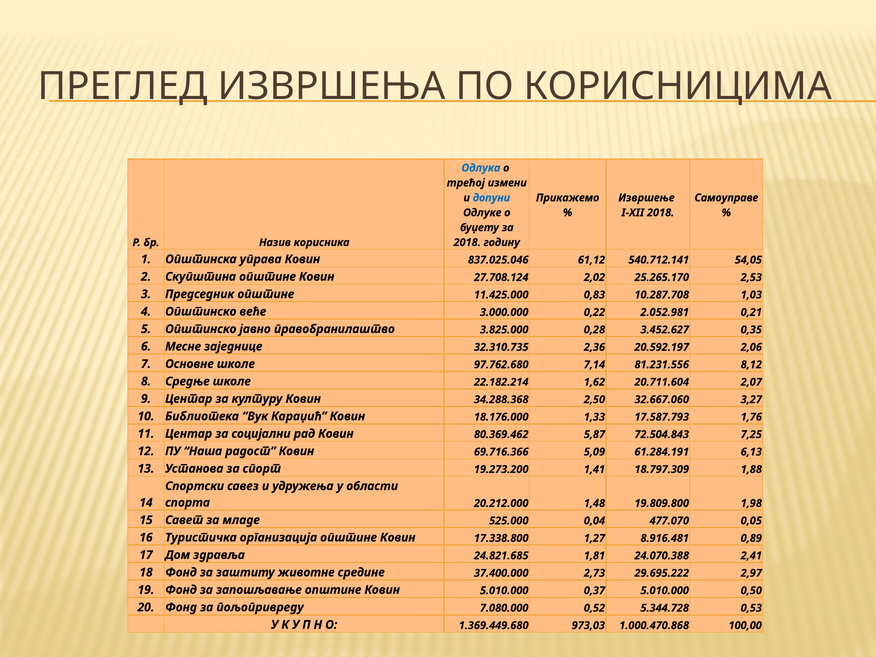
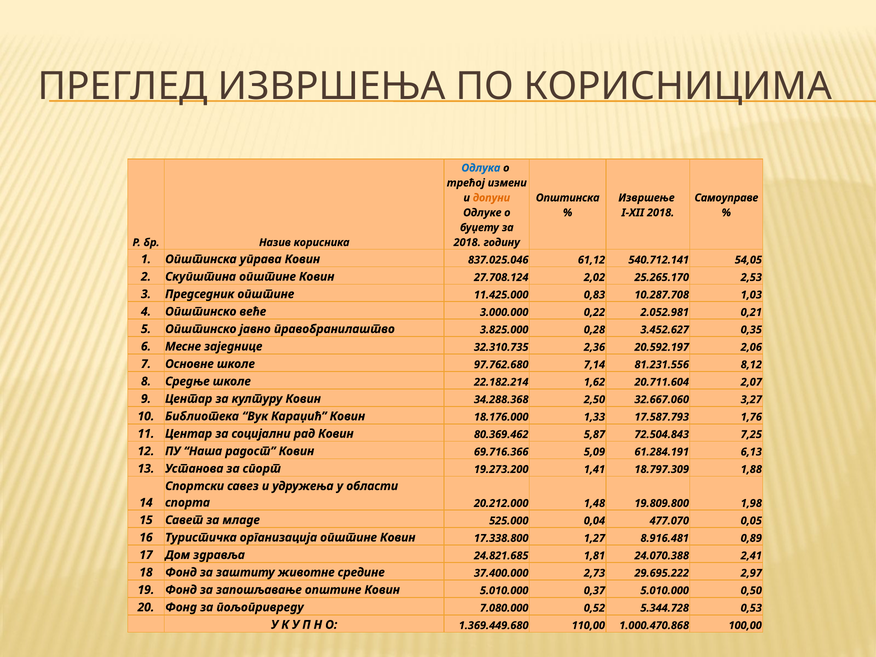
допуни colour: blue -> orange (491, 198)
Прикажемо: Прикажемо -> Општинска (568, 198)
973,03: 973,03 -> 110,00 (588, 625)
